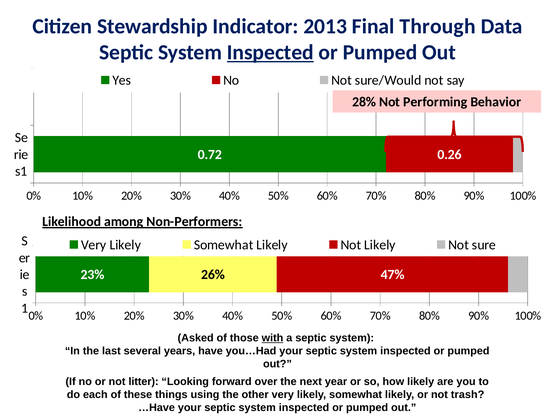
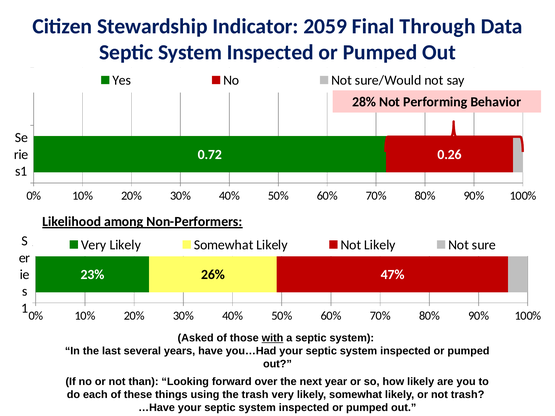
2013: 2013 -> 2059 (325, 27)
Inspected underline: present -> none (270, 52)
litter: litter -> than (144, 382)
the other: other -> trash (255, 395)
